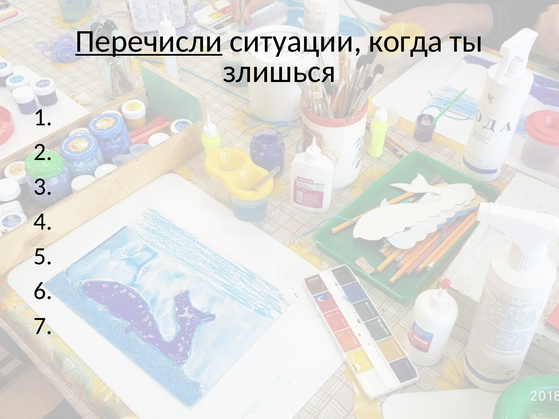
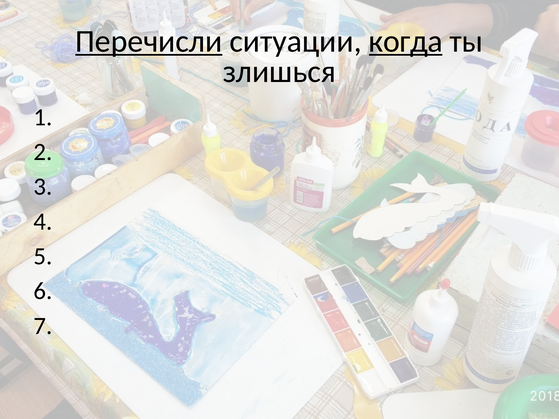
когда underline: none -> present (406, 41)
